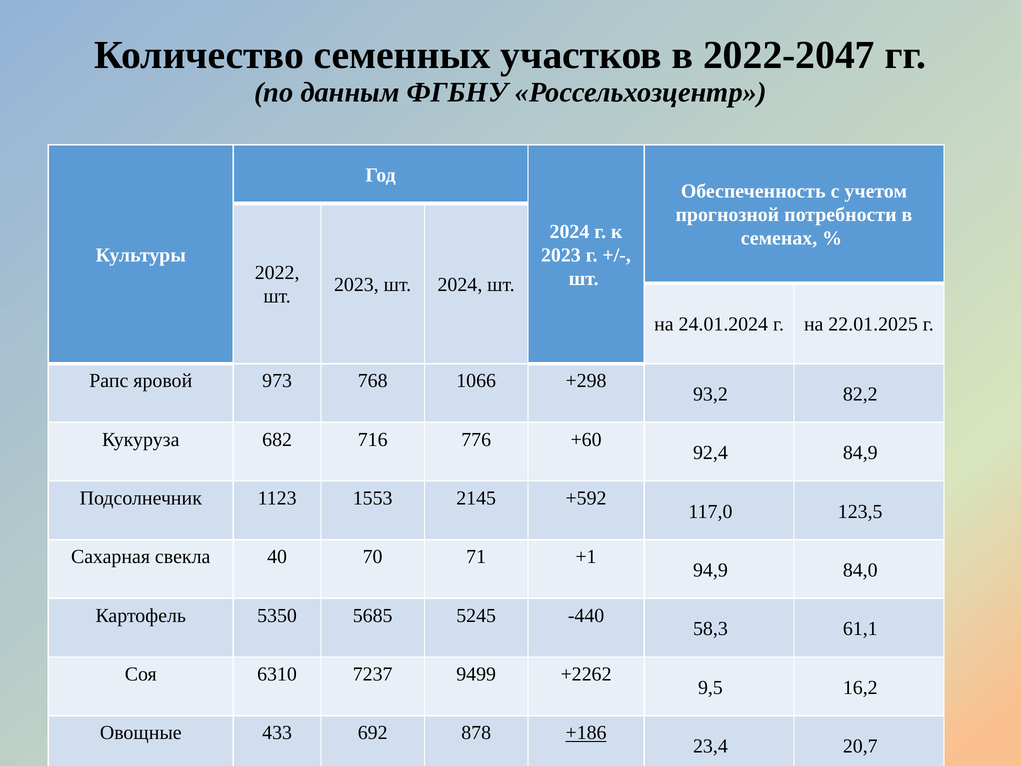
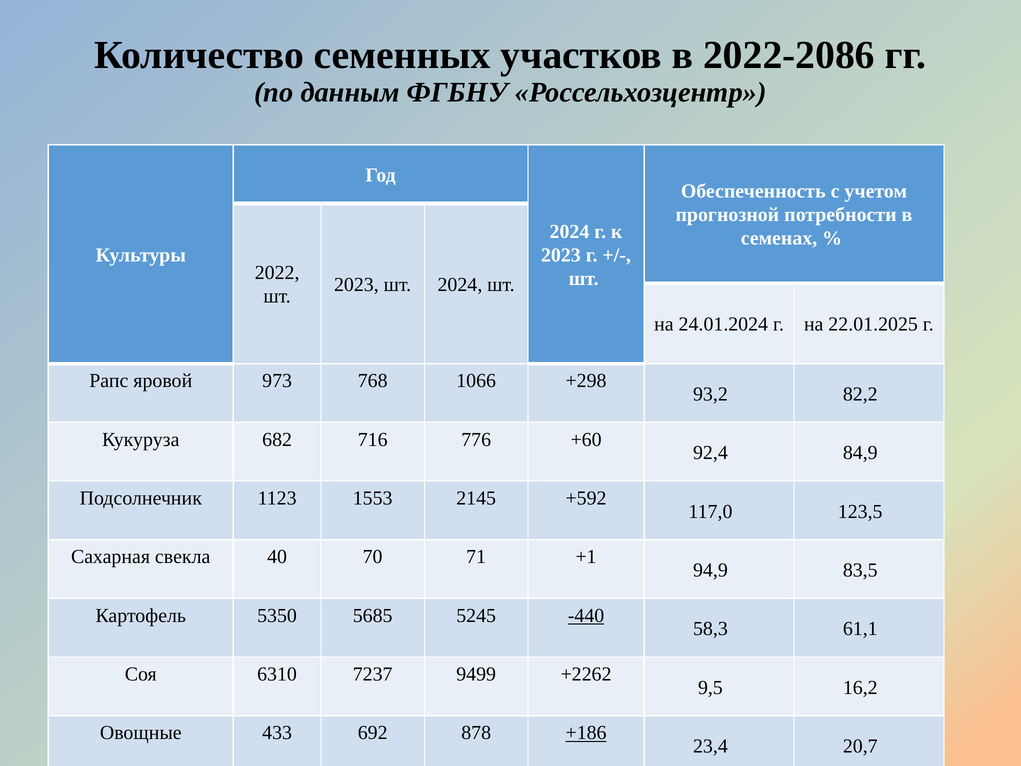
2022-2047: 2022-2047 -> 2022-2086 (789, 55)
84,0: 84,0 -> 83,5 (860, 570)
-440 underline: none -> present (586, 615)
